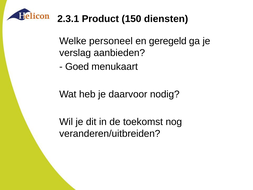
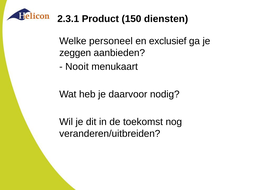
geregeld: geregeld -> exclusief (168, 41)
verslag: verslag -> zeggen (75, 53)
Goed: Goed -> Nooit (77, 67)
